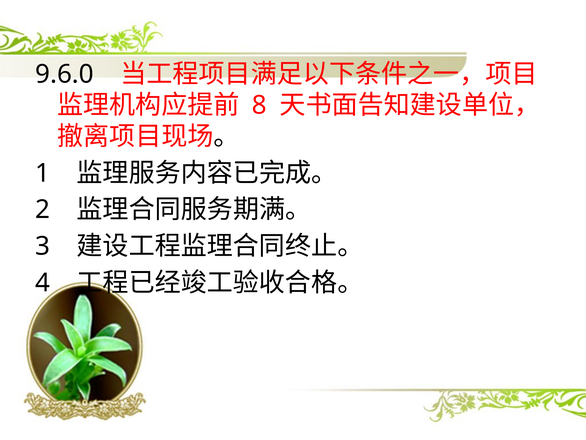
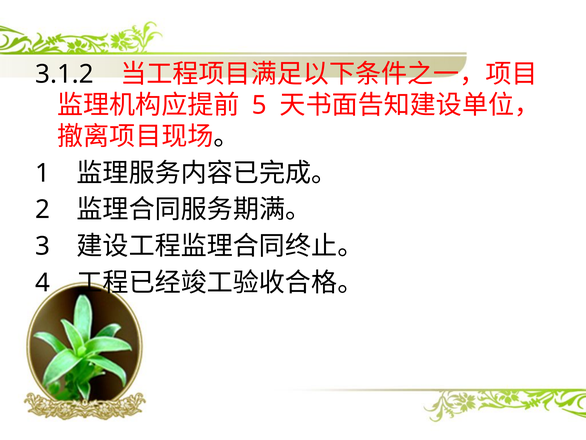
9.6.0: 9.6.0 -> 3.1.2 (64, 74)
8: 8 -> 5 (259, 105)
